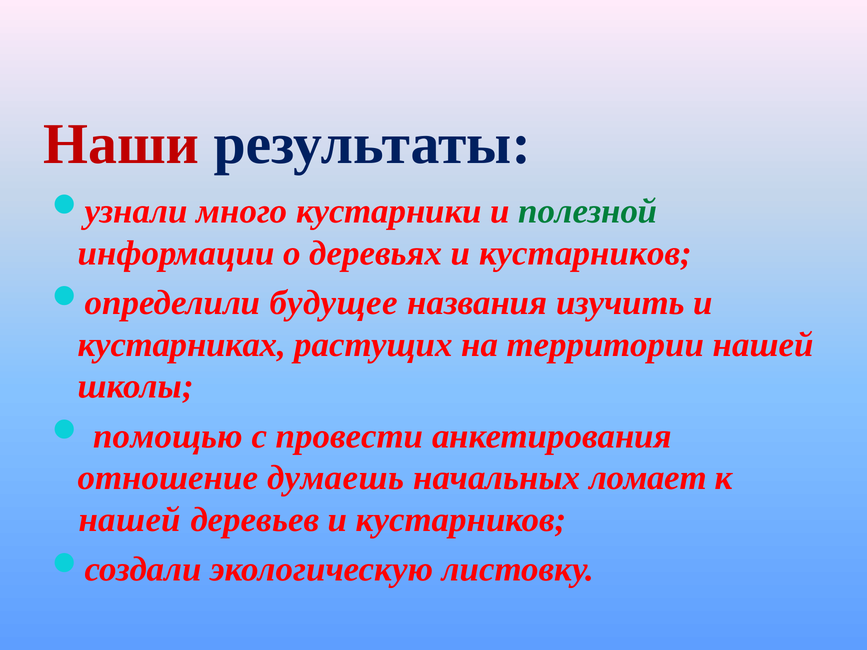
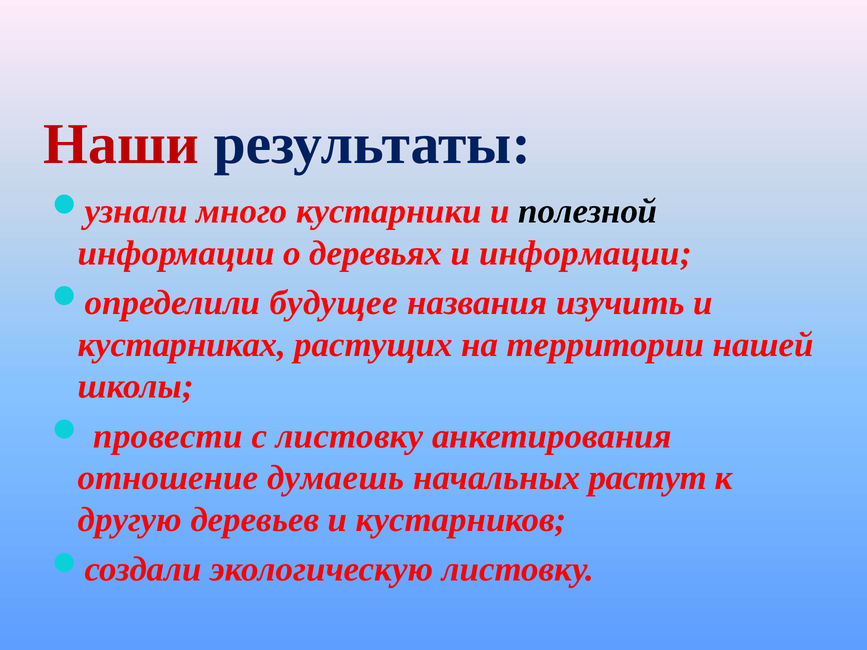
полезной colour: green -> black (588, 211)
деревьях и кустарников: кустарников -> информации (585, 253)
помощью: помощью -> провести (168, 436)
с провести: провести -> листовку (350, 436)
ломает: ломает -> растут (648, 478)
нашей: нашей -> другую (130, 520)
